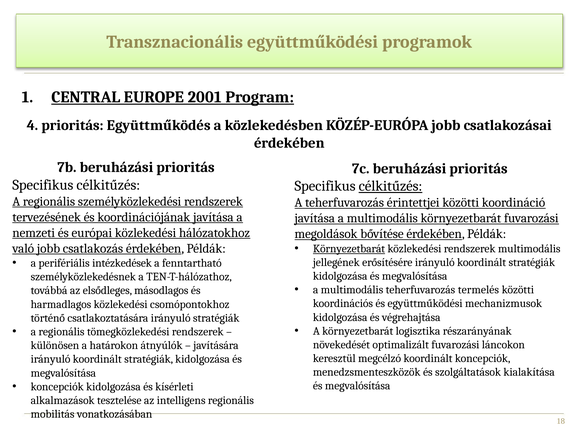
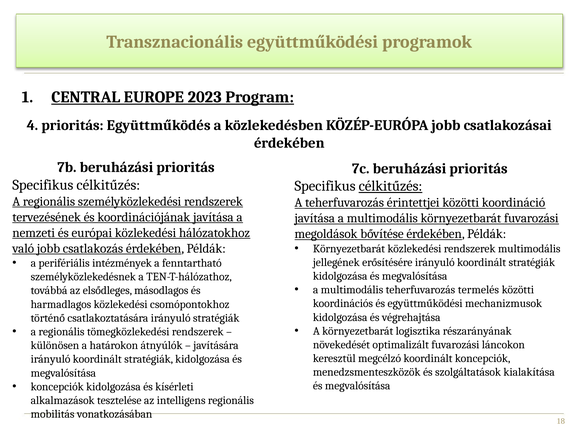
2001: 2001 -> 2023 (205, 97)
Környezetbarát underline: present -> none (349, 249)
intézkedések: intézkedések -> intézmények (122, 263)
